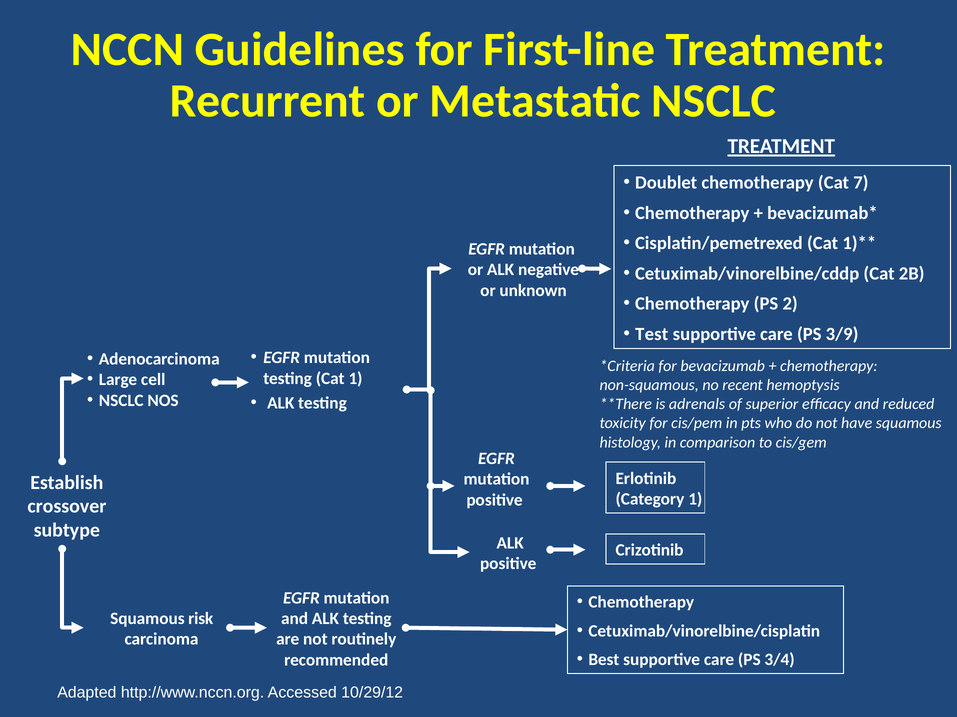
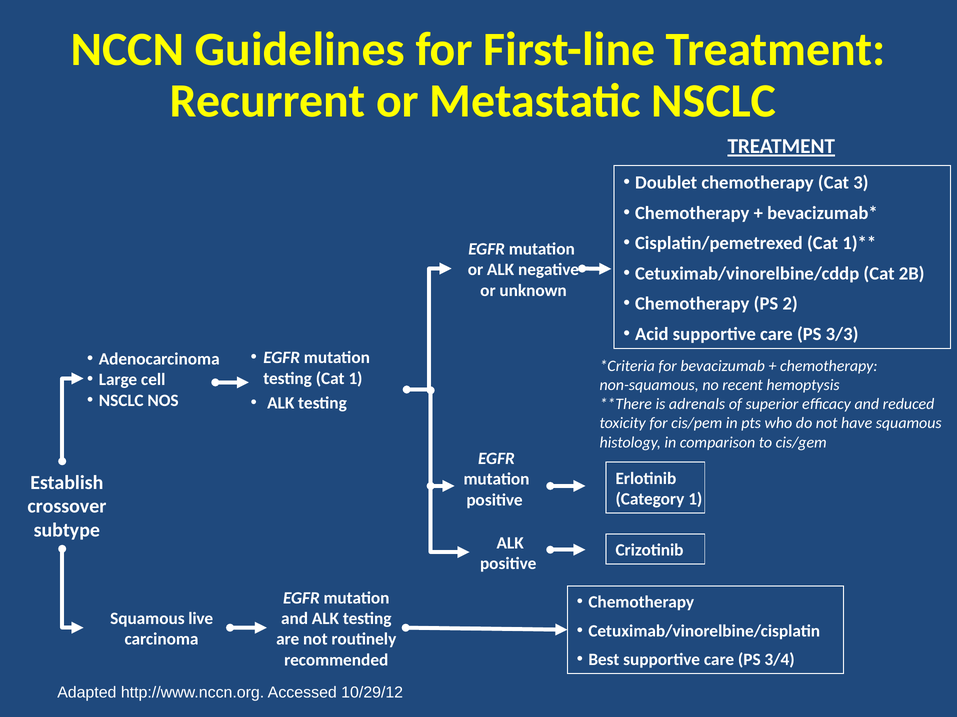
7: 7 -> 3 (861, 183)
Test: Test -> Acid (652, 334)
3/9: 3/9 -> 3/3 (842, 334)
risk: risk -> live (201, 619)
